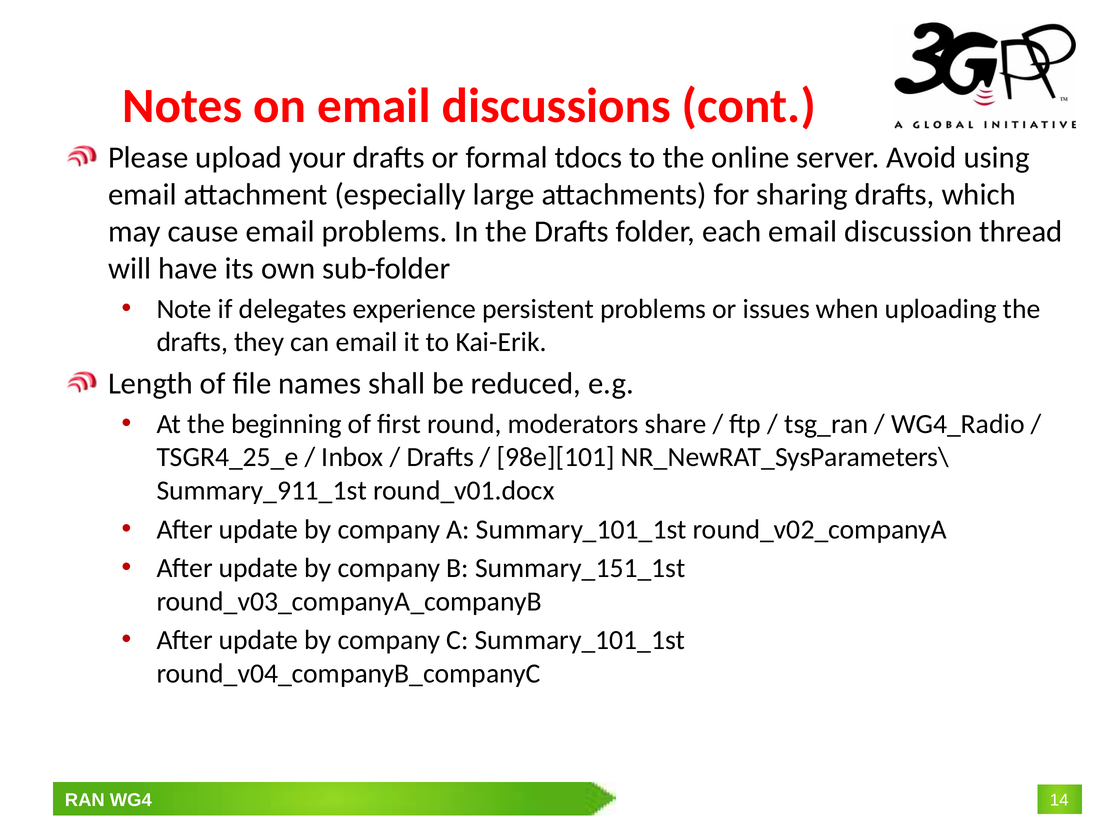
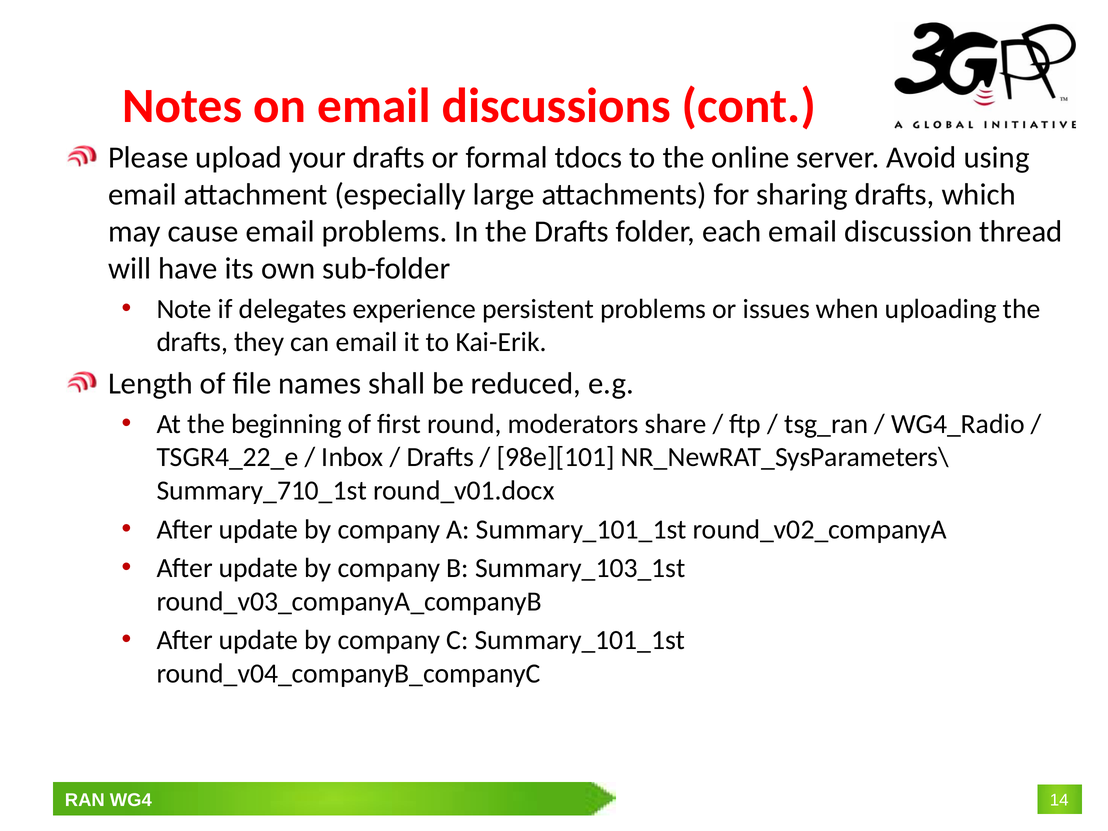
TSGR4_25_e: TSGR4_25_e -> TSGR4_22_e (227, 457)
Summary_911_1st: Summary_911_1st -> Summary_710_1st (262, 491)
Summary_151_1st: Summary_151_1st -> Summary_103_1st (580, 568)
